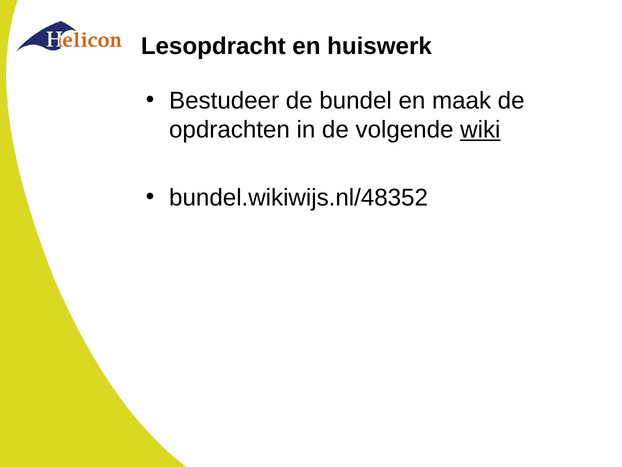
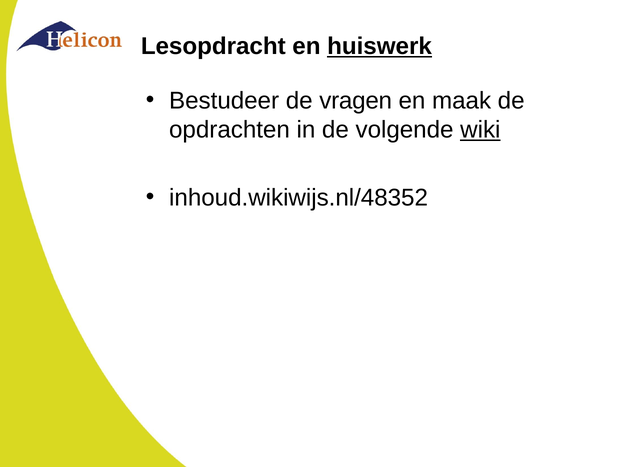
huiswerk underline: none -> present (380, 46)
bundel: bundel -> vragen (356, 101)
bundel.wikiwijs.nl/48352: bundel.wikiwijs.nl/48352 -> inhoud.wikiwijs.nl/48352 (299, 198)
